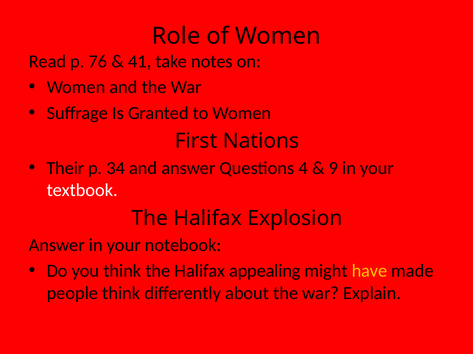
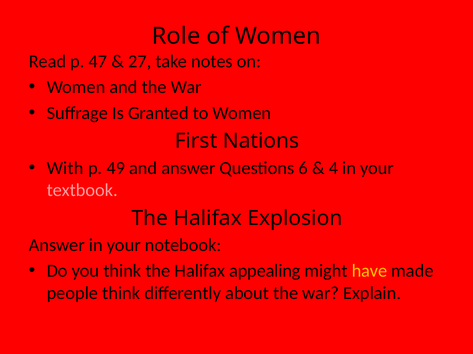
76: 76 -> 47 (98, 62)
41: 41 -> 27 (140, 62)
Their: Their -> With (65, 168)
34: 34 -> 49 (116, 168)
4: 4 -> 6 (303, 168)
9: 9 -> 4 (333, 168)
textbook colour: white -> pink (82, 191)
